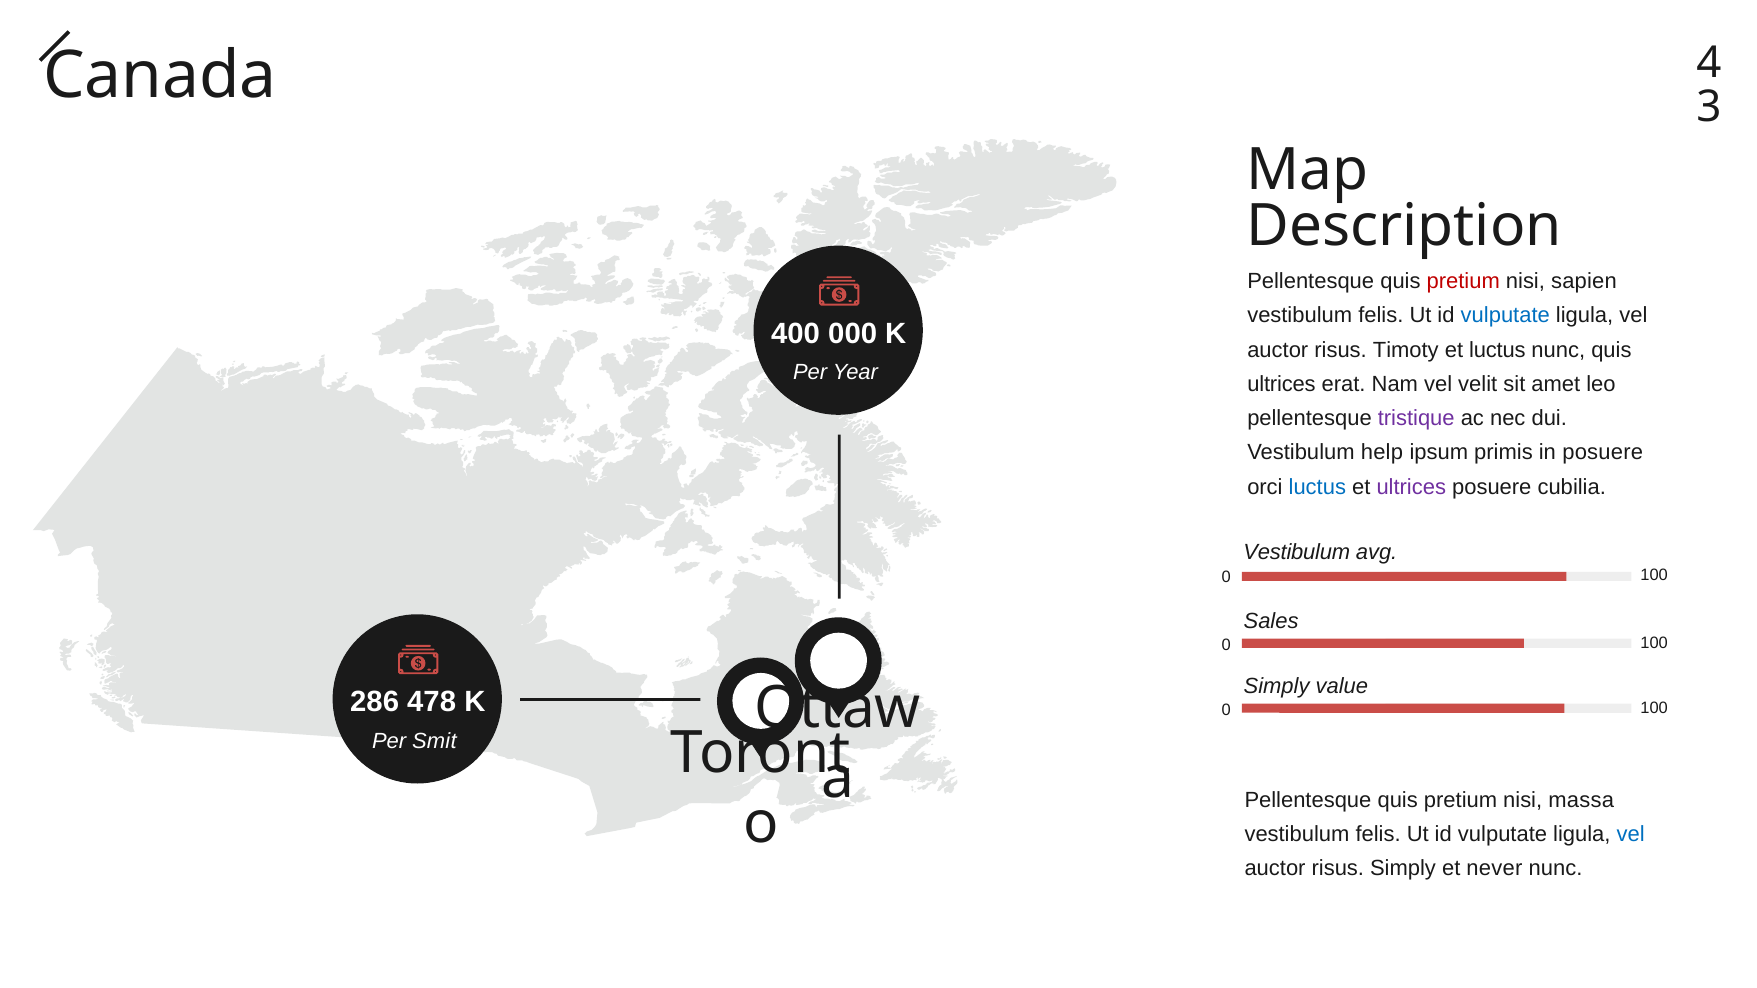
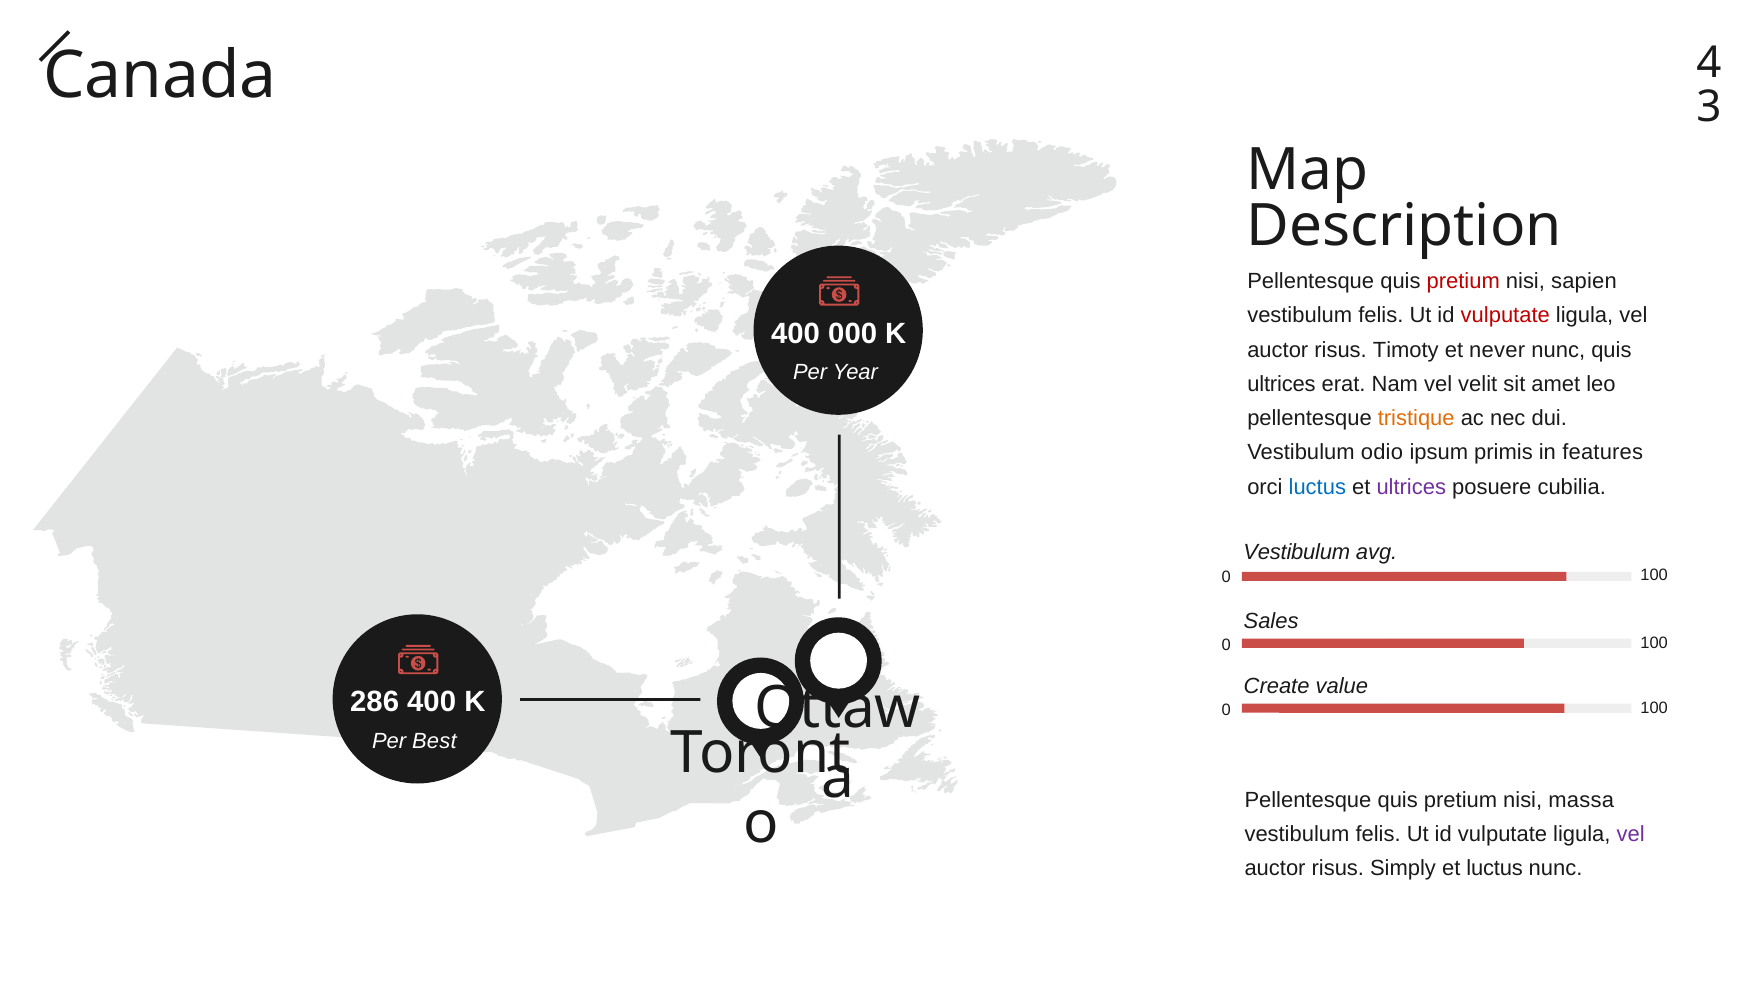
vulputate colour: blue -> red (1505, 316)
et luctus: luctus -> never (1497, 350)
tristique colour: purple -> orange (1416, 419)
help: help -> odio (1382, 453)
in posuere: posuere -> features (1603, 453)
Simply: Simply -> Create (1277, 687)
286 478: 478 -> 400 (432, 702)
Smit: Smit -> Best (434, 742)
vel colour: blue -> purple (1631, 835)
et never: never -> luctus (1495, 869)
